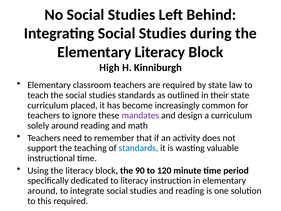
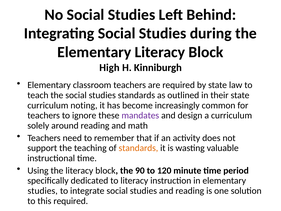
placed: placed -> noting (84, 105)
standards colour: blue -> orange (138, 148)
around: around -> studies (43, 191)
